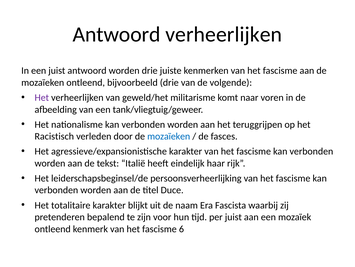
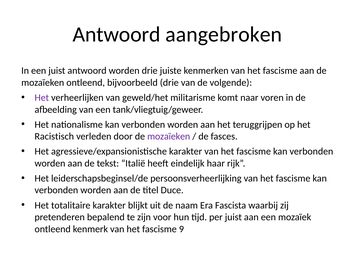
Antwoord verheerlijken: verheerlijken -> aangebroken (224, 34)
mozaïeken colour: blue -> purple (169, 136)
6: 6 -> 9 (181, 228)
